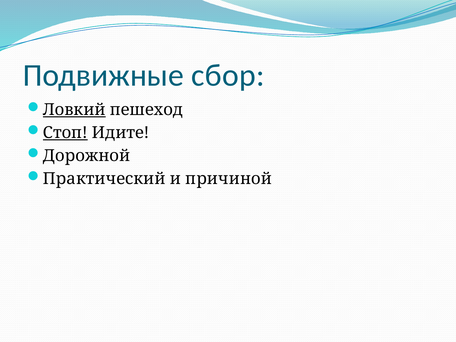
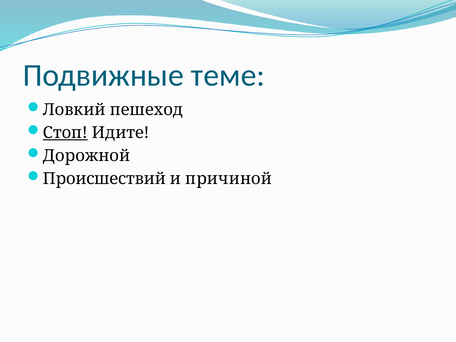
сбор: сбор -> теме (228, 75)
Ловкий underline: present -> none (74, 110)
Практический: Практический -> Происшествий (104, 179)
